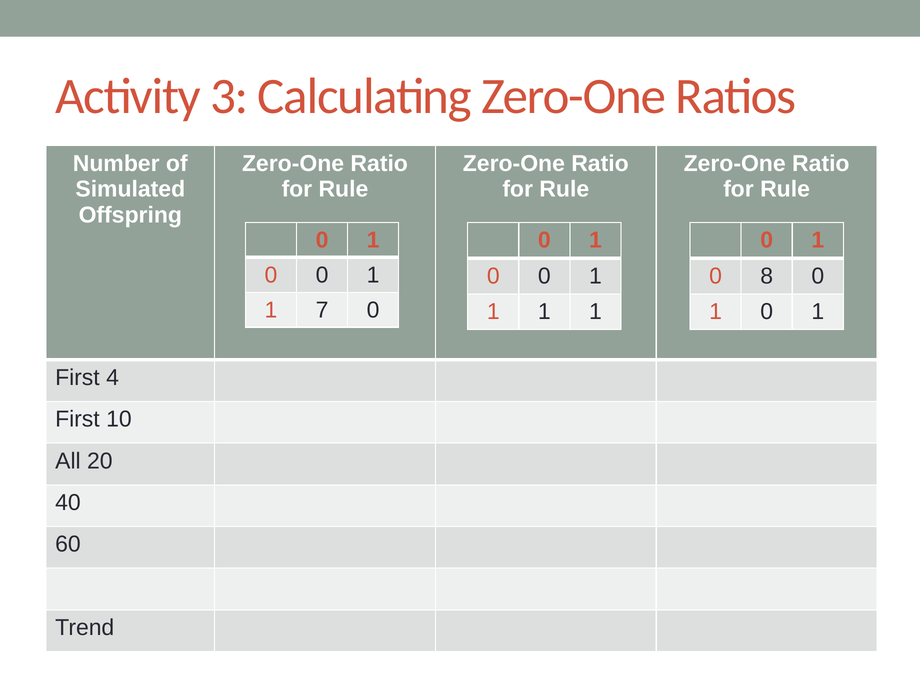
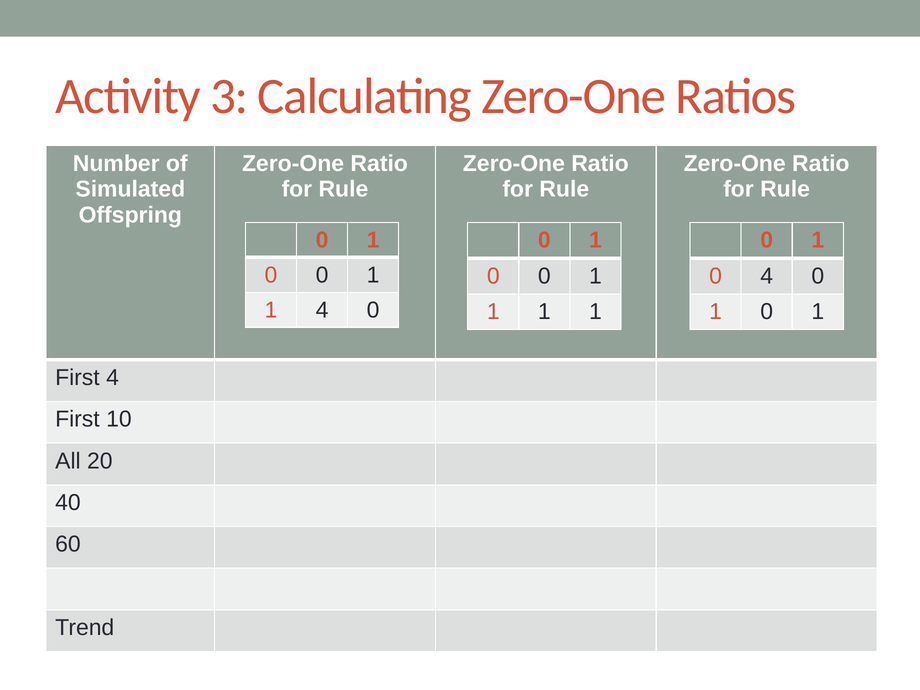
0 8: 8 -> 4 (767, 276)
1 7: 7 -> 4 (322, 310)
